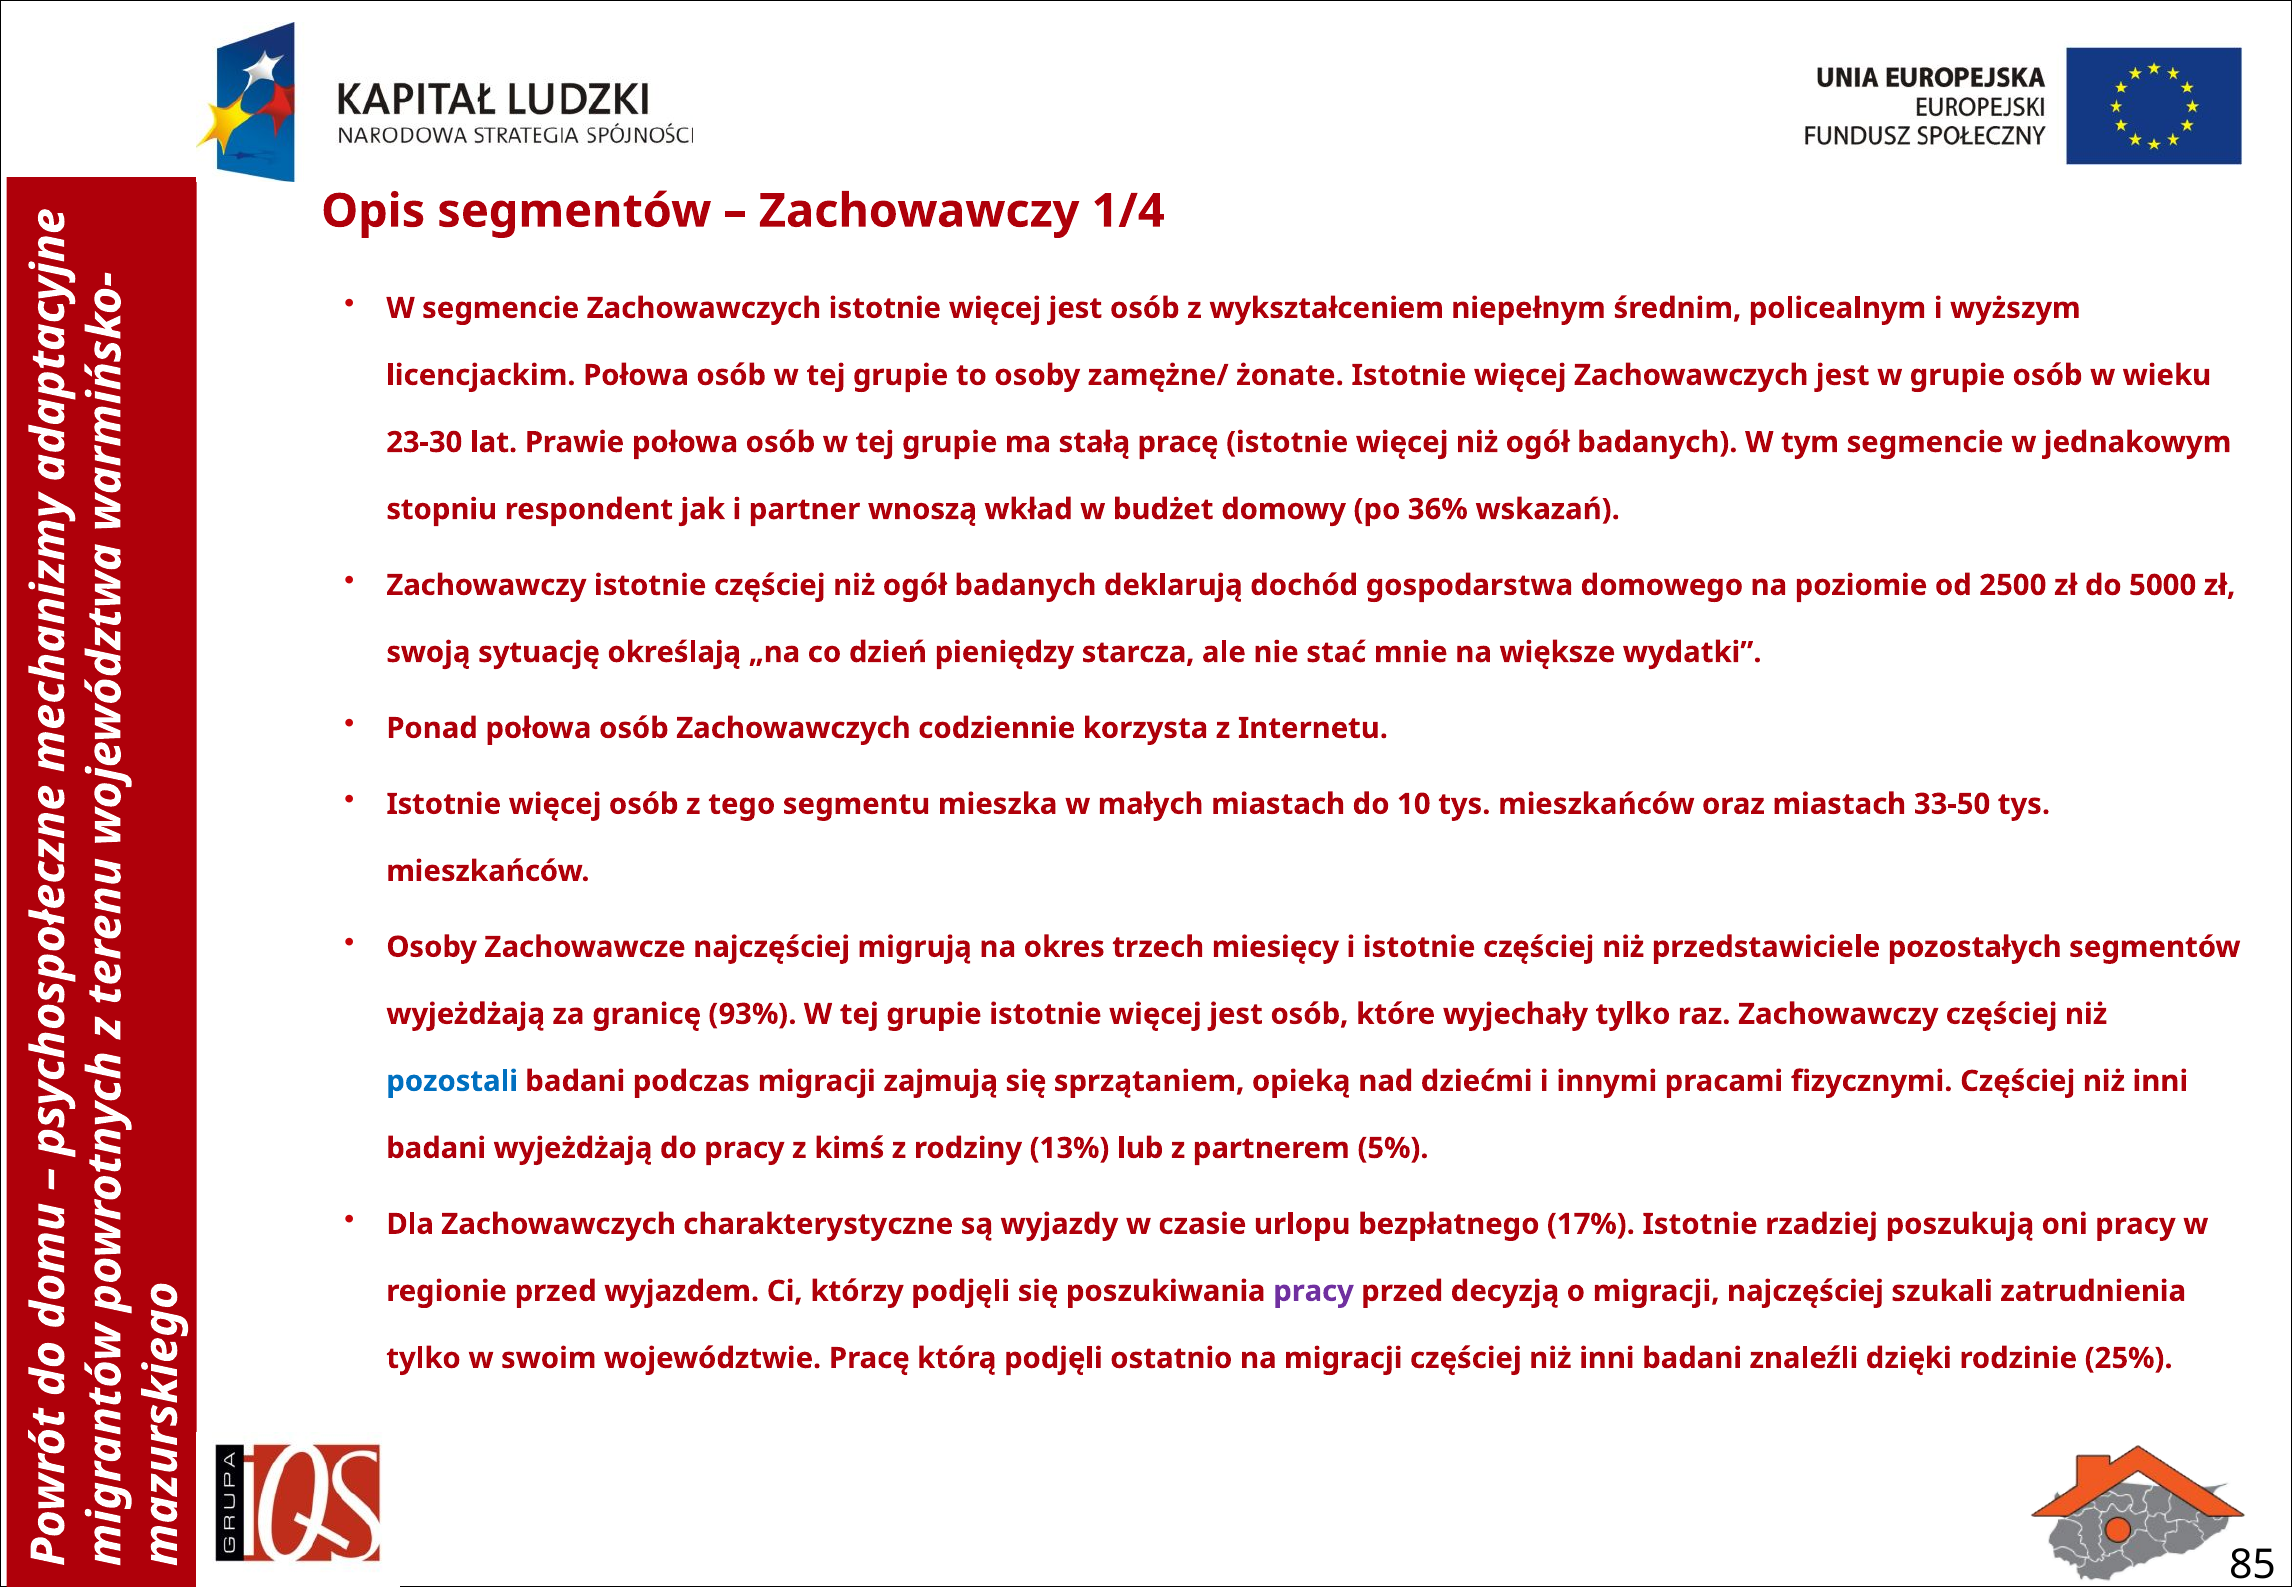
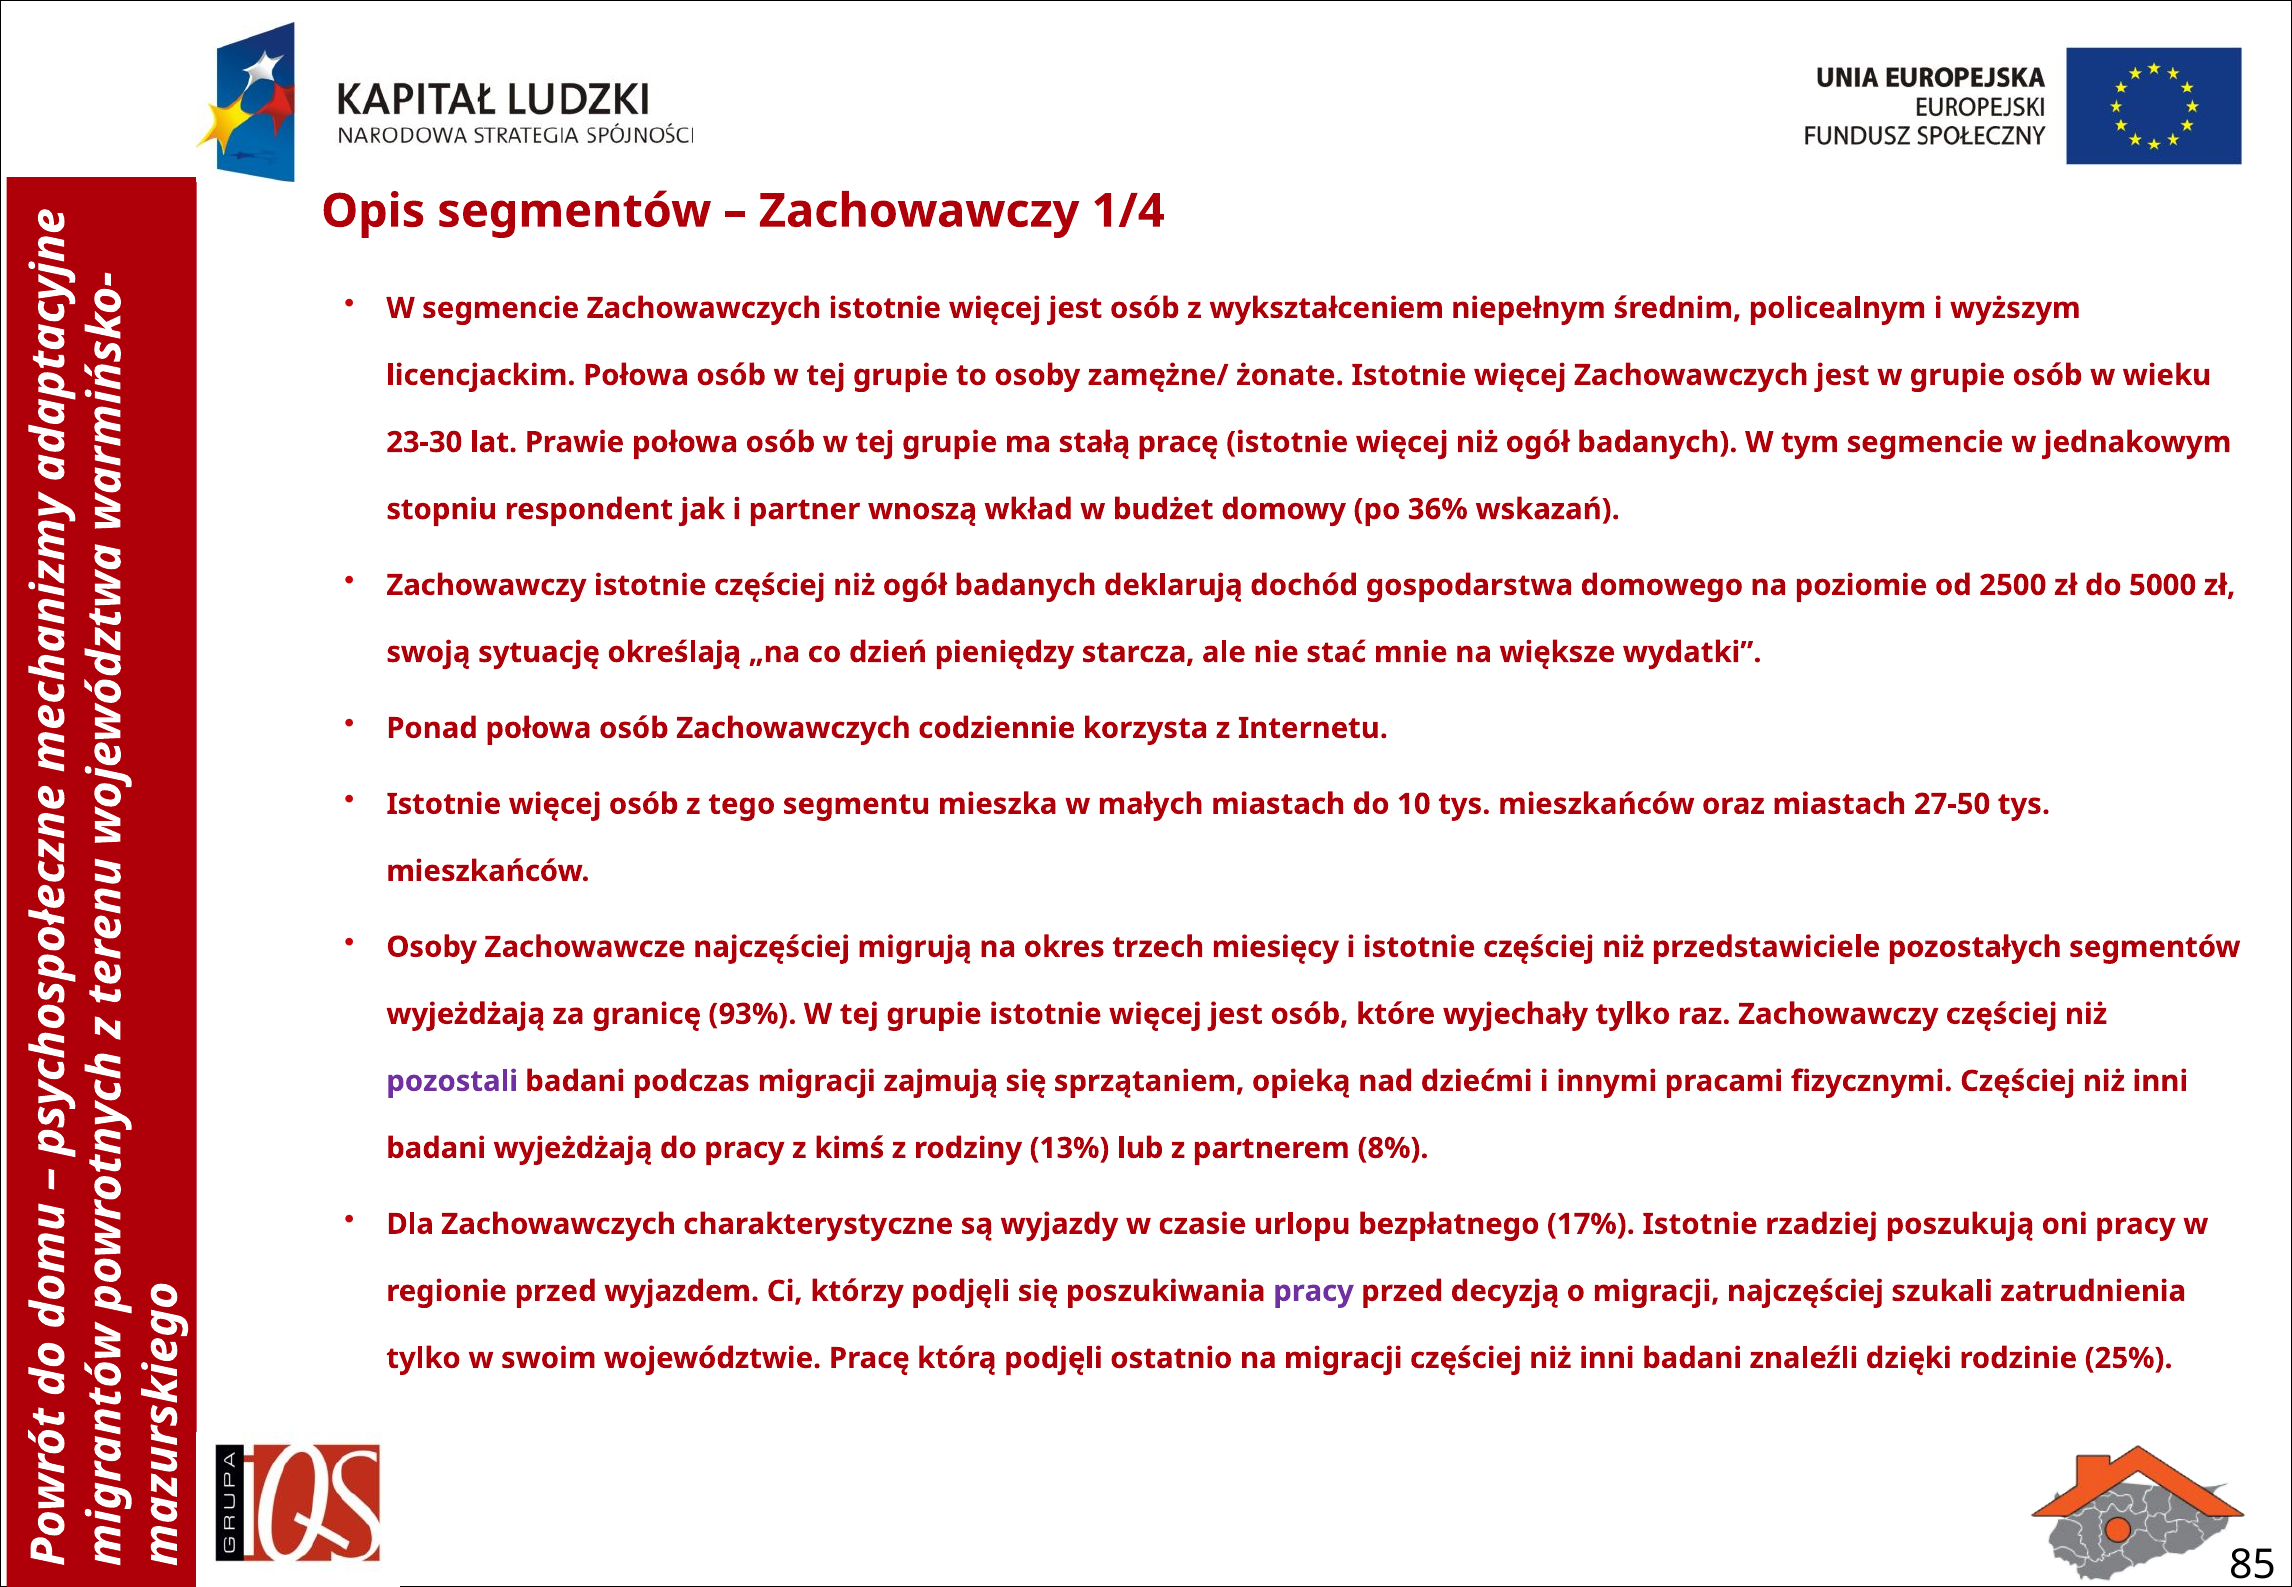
33-50: 33-50 -> 27-50 (1952, 804)
pozostali colour: blue -> purple (452, 1081)
5%: 5% -> 8% (1393, 1148)
